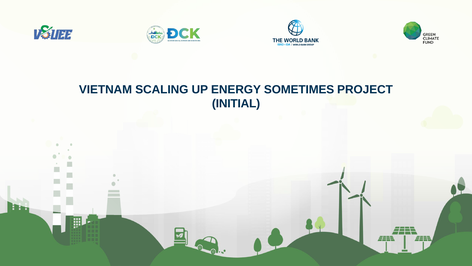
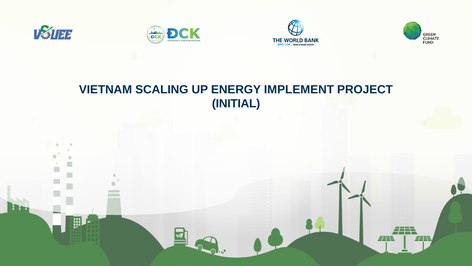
SOMETIMES: SOMETIMES -> IMPLEMENT (299, 89)
